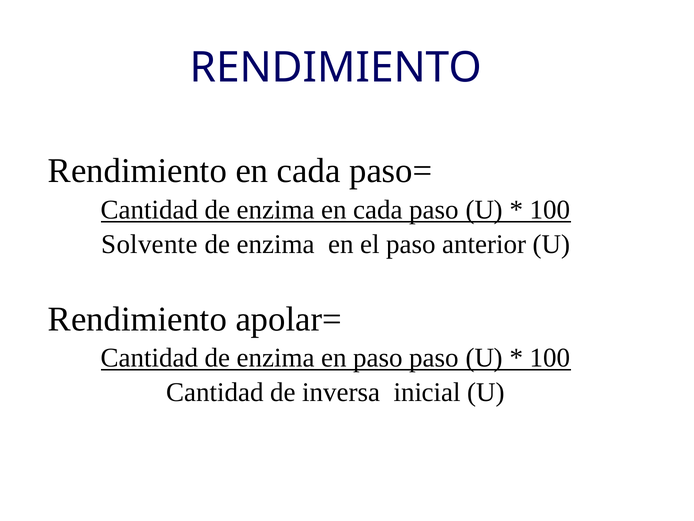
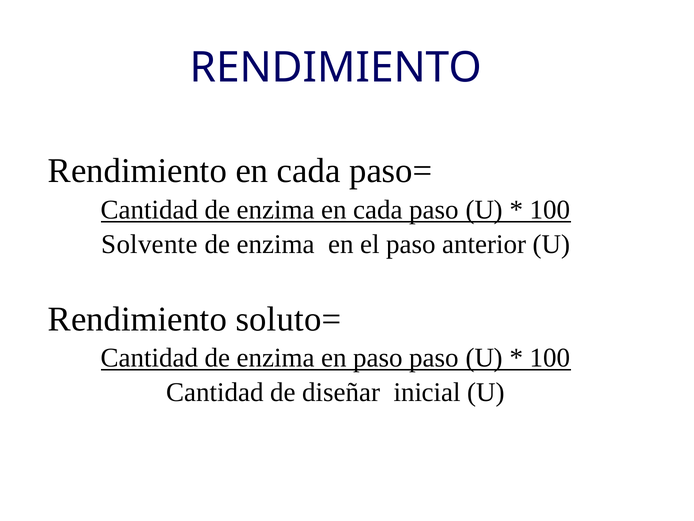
apolar=: apolar= -> soluto= (289, 319)
inversa: inversa -> diseñar (341, 392)
